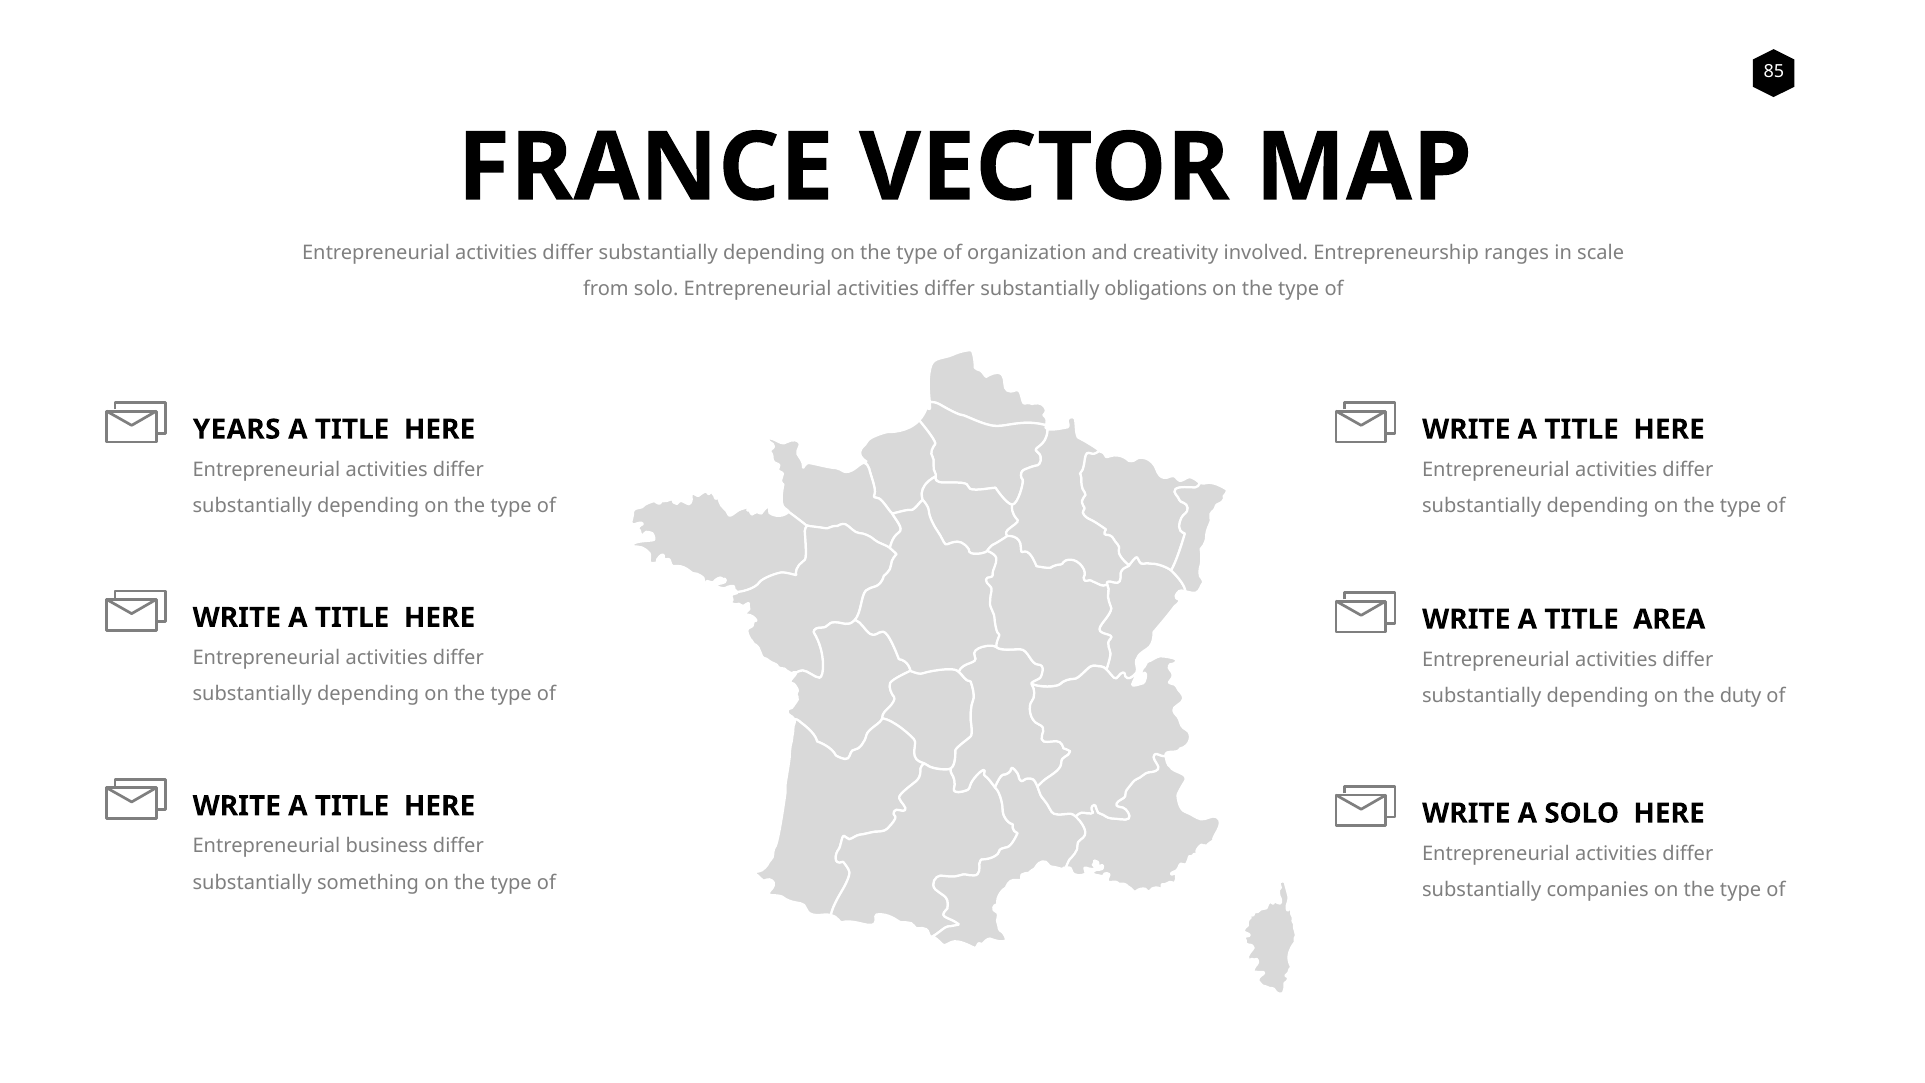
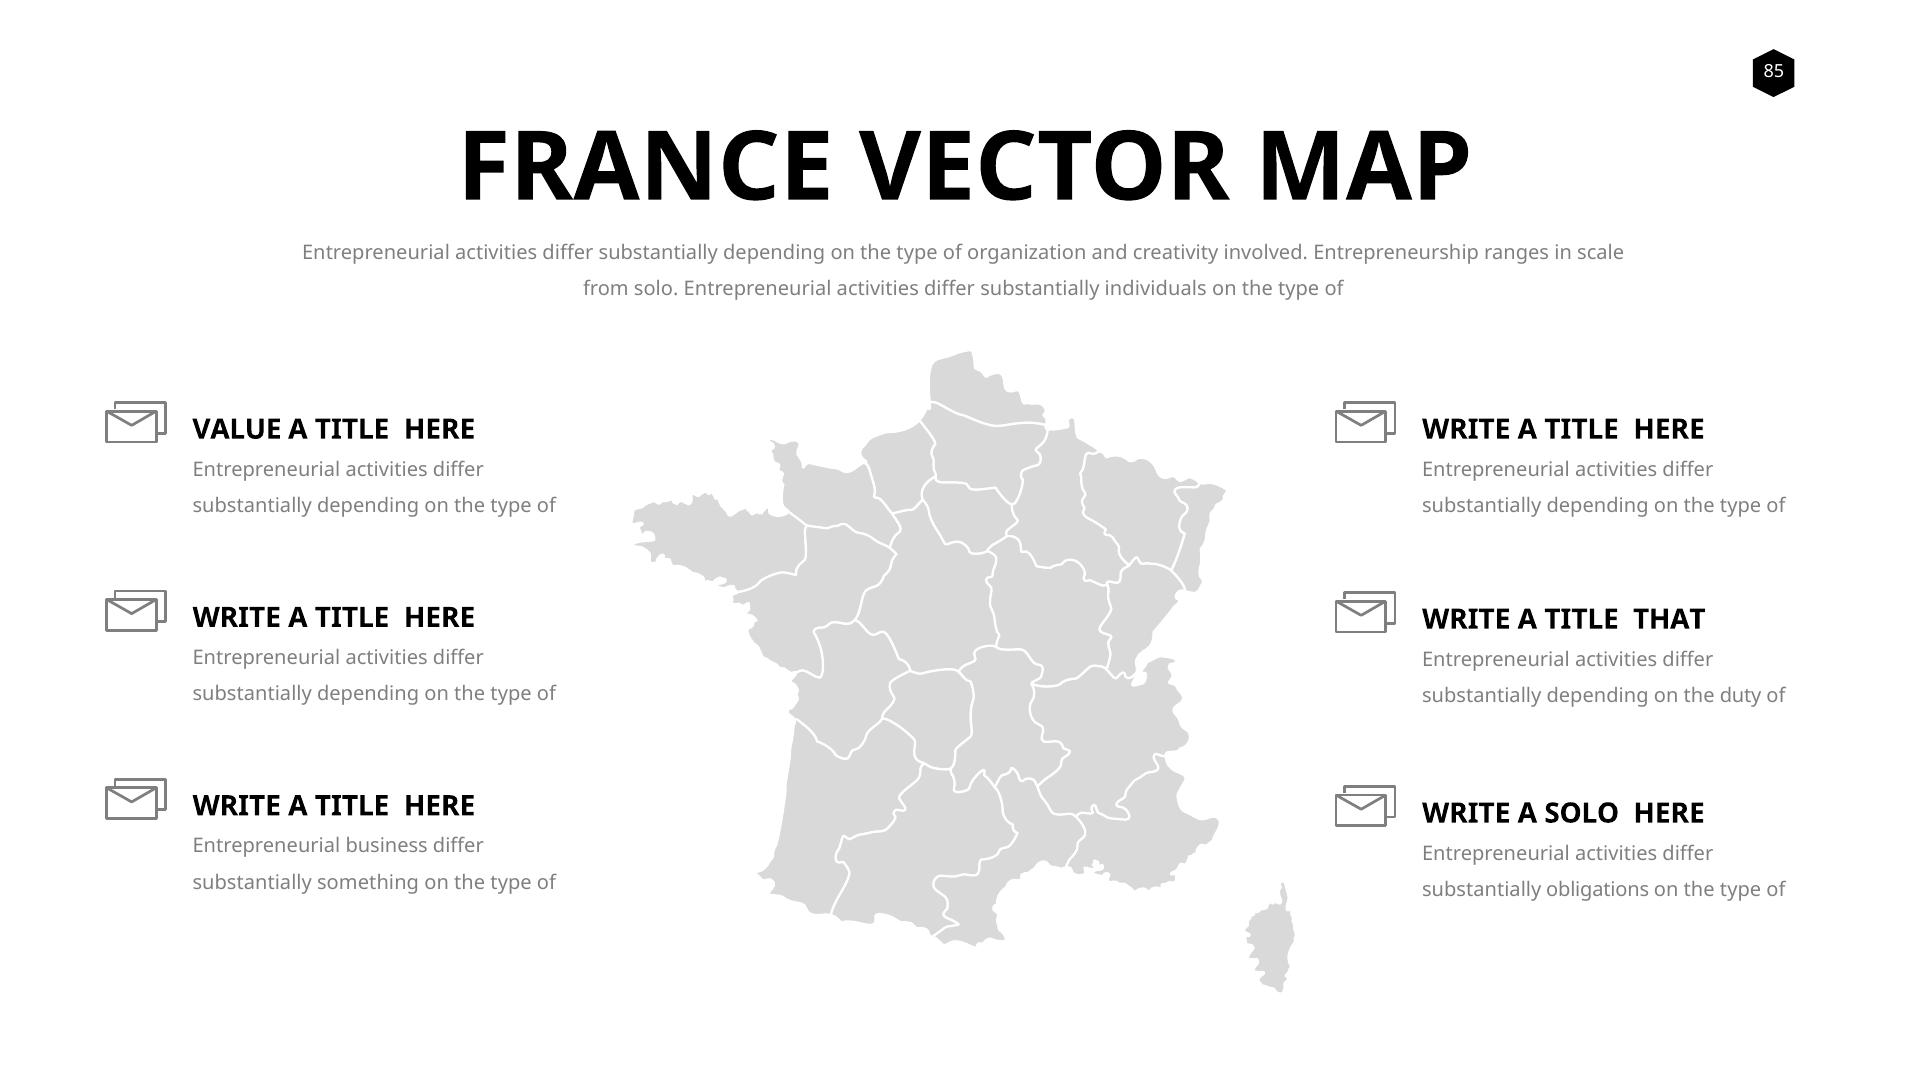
obligations: obligations -> individuals (1156, 289)
YEARS: YEARS -> VALUE (237, 429)
AREA: AREA -> THAT (1669, 619)
companies: companies -> obligations (1598, 890)
